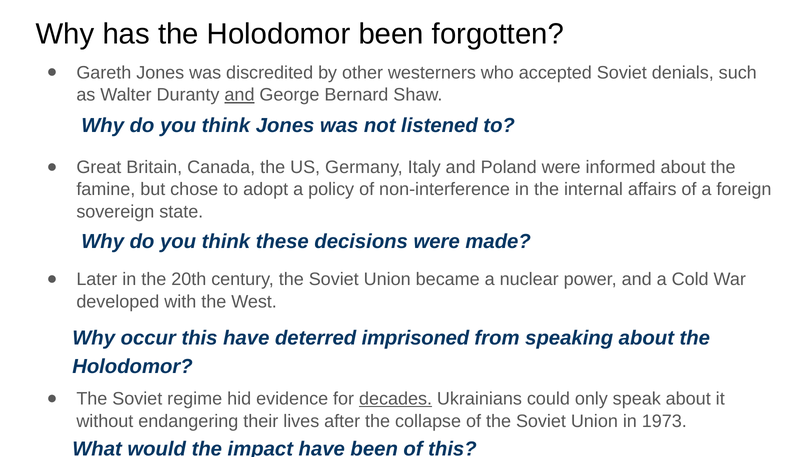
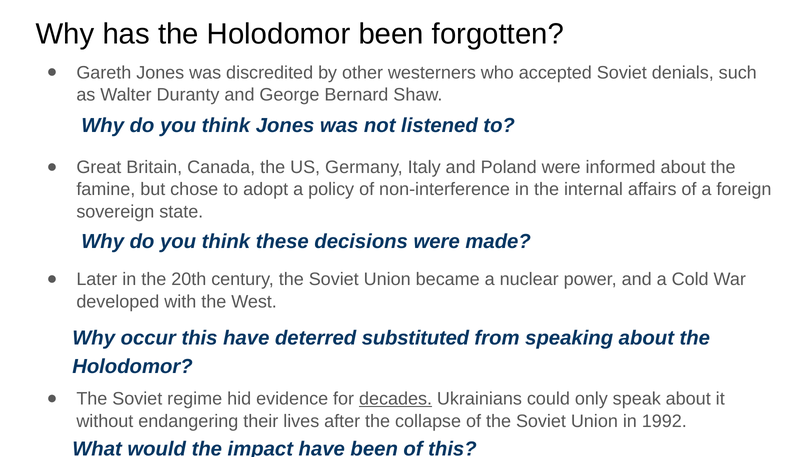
and underline: present -> none (240, 95)
imprisoned: imprisoned -> substituted (415, 338)
1973: 1973 -> 1992 (664, 421)
